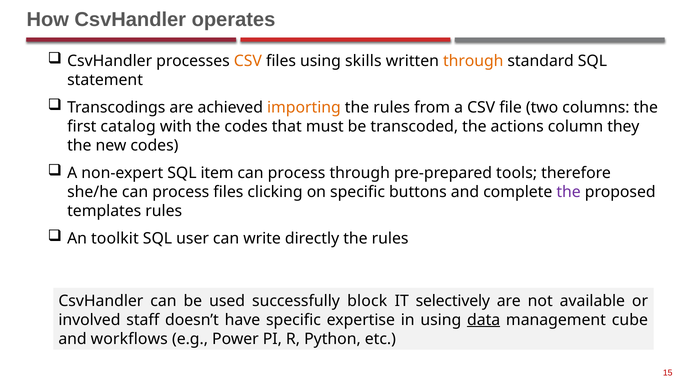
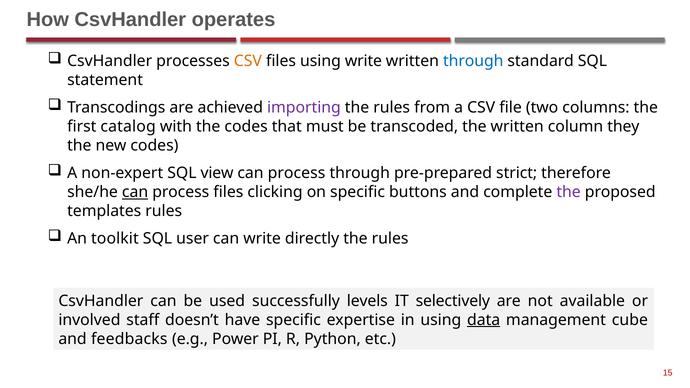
using skills: skills -> write (363, 61)
through colour: orange -> blue (473, 61)
importing colour: orange -> purple (304, 108)
the actions: actions -> written (517, 127)
item: item -> view (217, 173)
tools: tools -> strict (517, 173)
can underline: none -> present (135, 192)
block: block -> levels (367, 301)
workflows: workflows -> feedbacks (129, 339)
